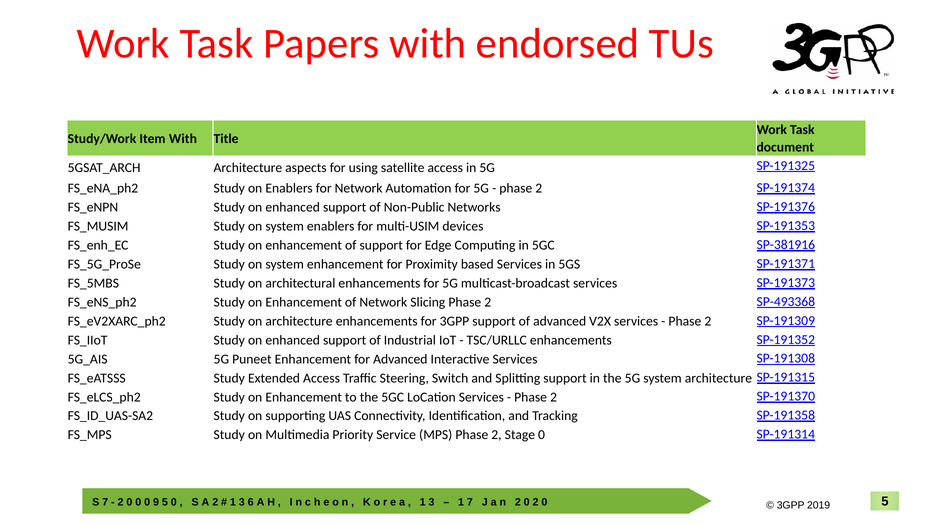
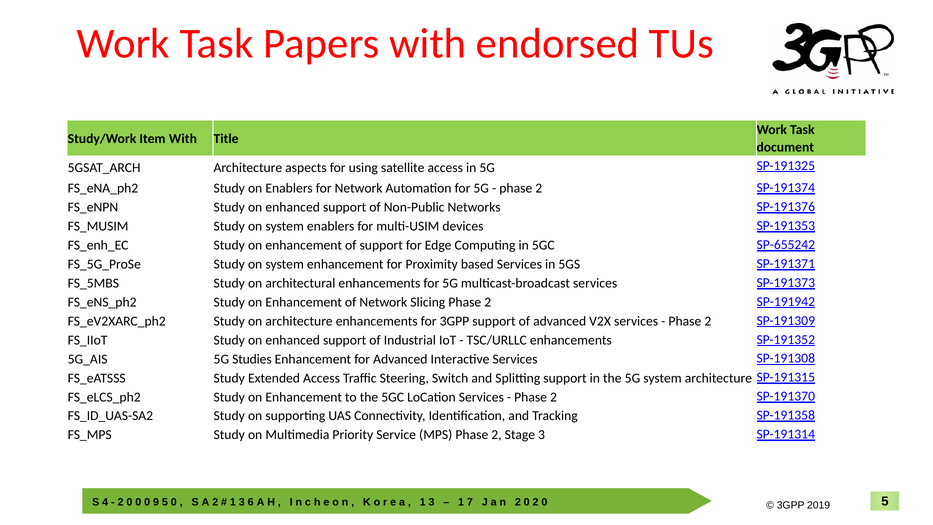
SP-381916: SP-381916 -> SP-655242 (786, 245)
SP-493368: SP-493368 -> SP-191942 (786, 301)
Puneet: Puneet -> Studies (252, 359)
Stage 0: 0 -> 3 (542, 435)
7: 7 -> 4 (105, 502)
